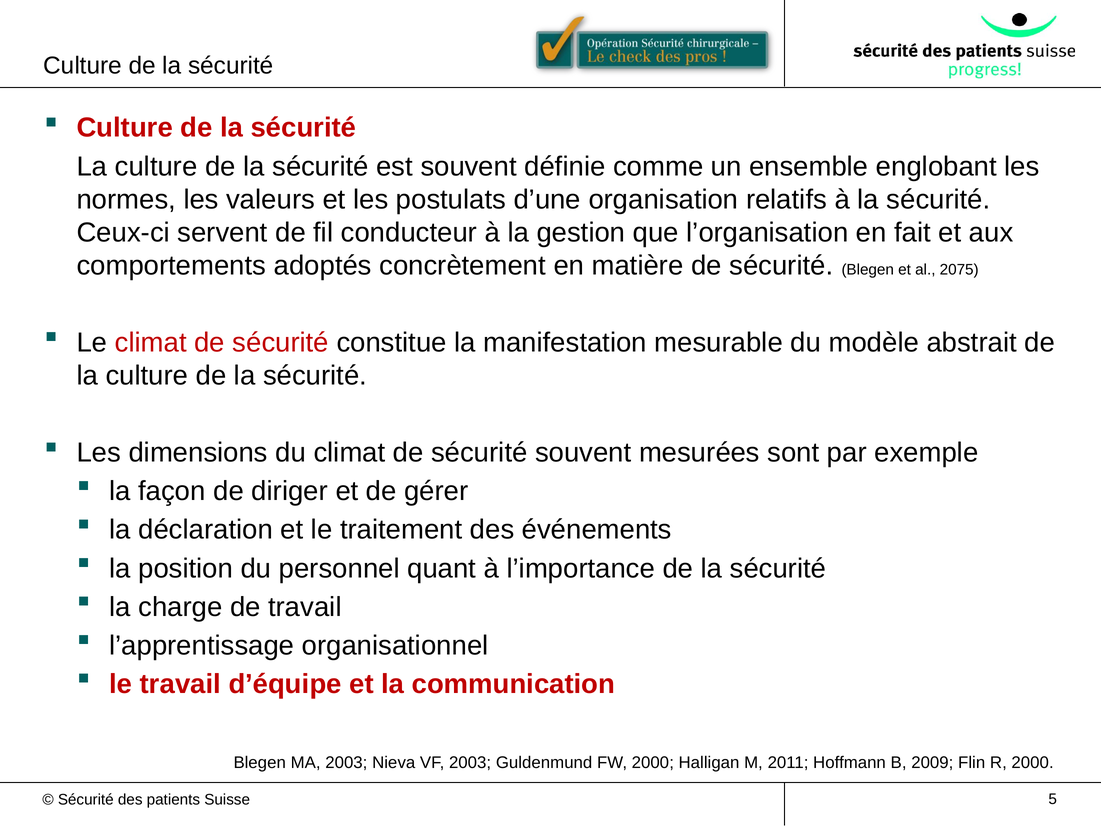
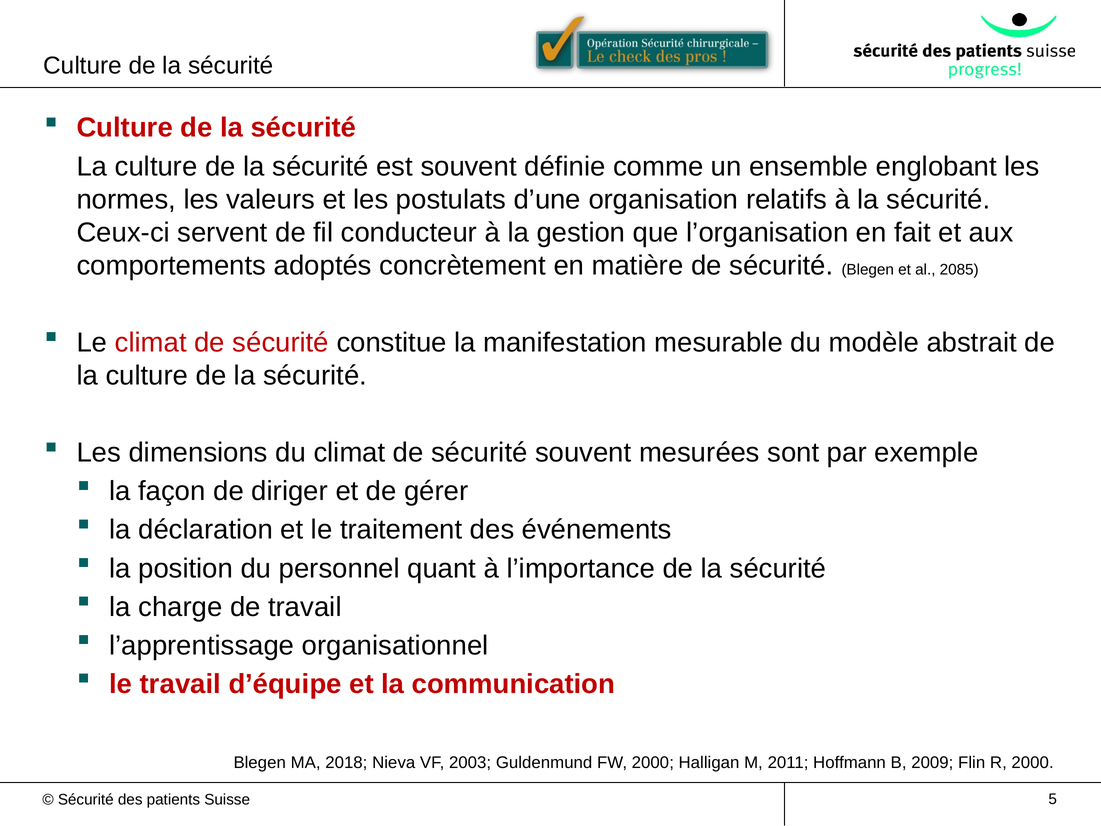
2075: 2075 -> 2085 (959, 270)
MA 2003: 2003 -> 2018 (346, 762)
